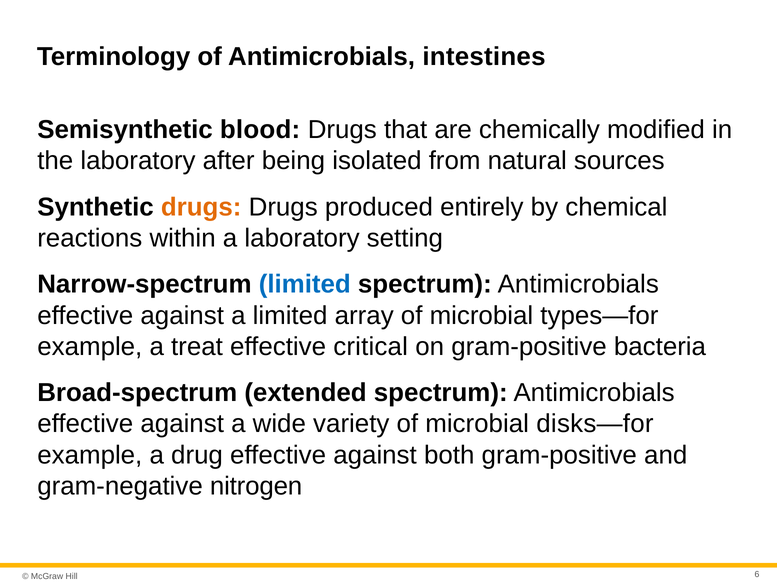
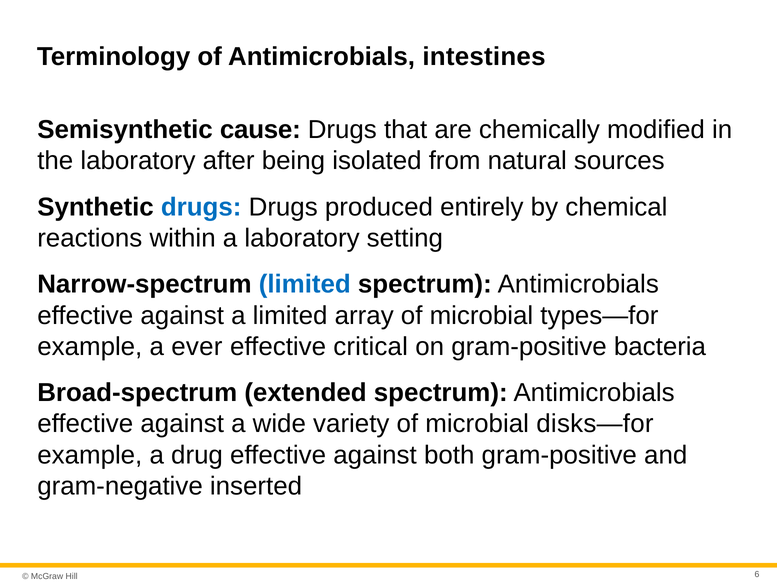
blood: blood -> cause (260, 130)
drugs colour: orange -> blue (201, 207)
treat: treat -> ever (197, 346)
nitrogen: nitrogen -> inserted (256, 486)
